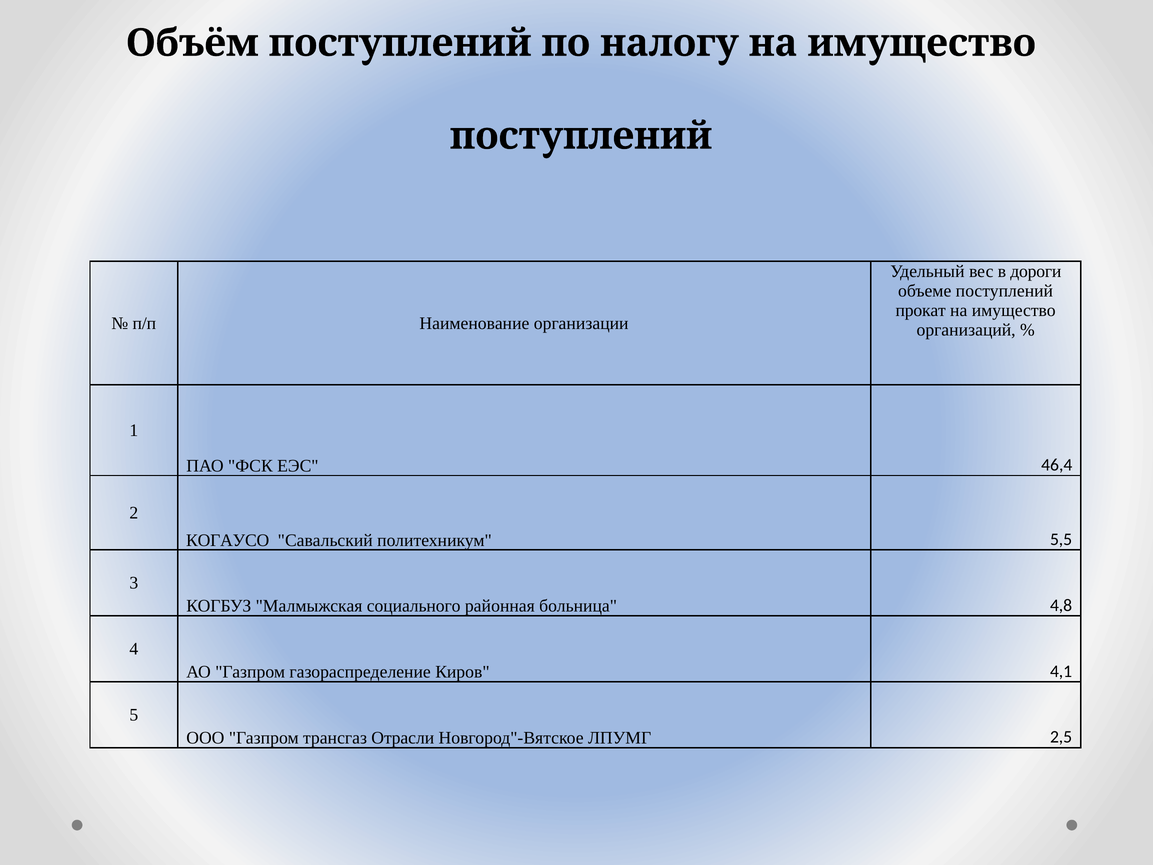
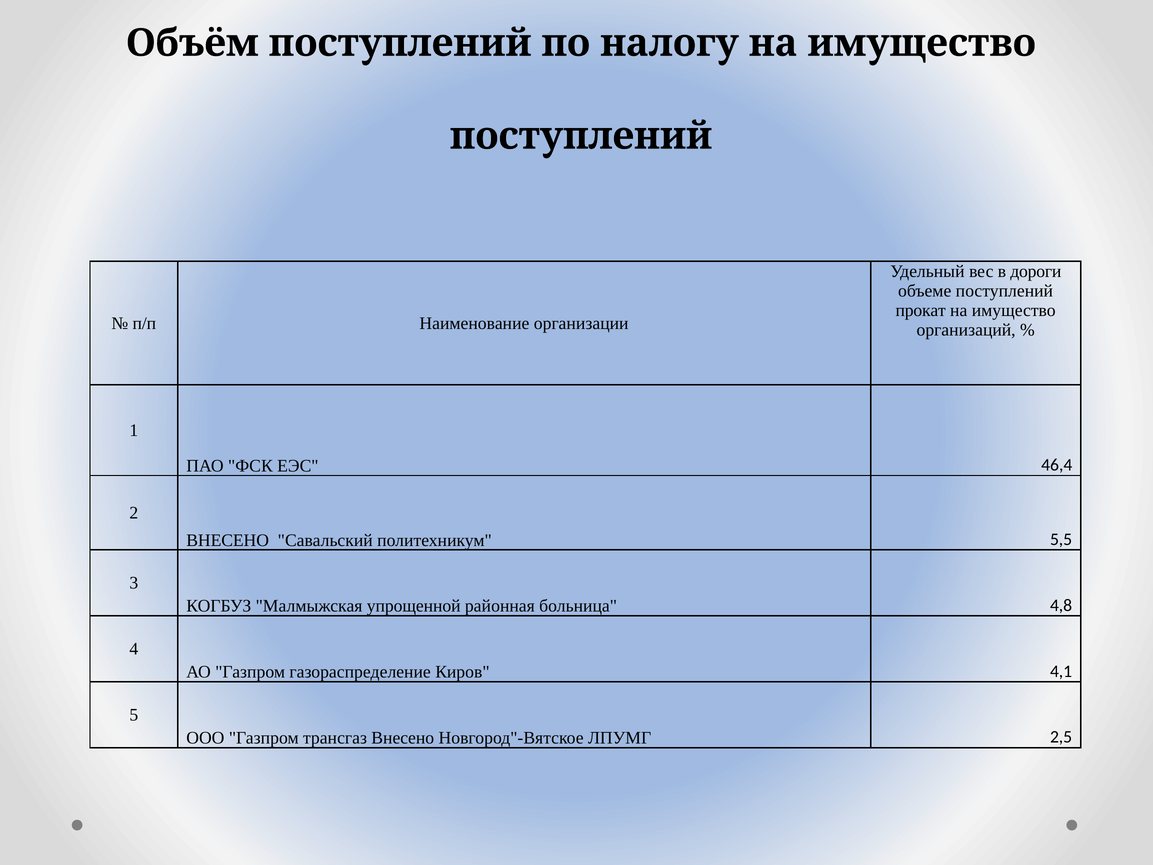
КОГАУСО: КОГАУСО -> ВНЕСЕНО (228, 540)
социального: социального -> упрощенной (414, 606)
трансгаз Отрасли: Отрасли -> Внесено (403, 738)
